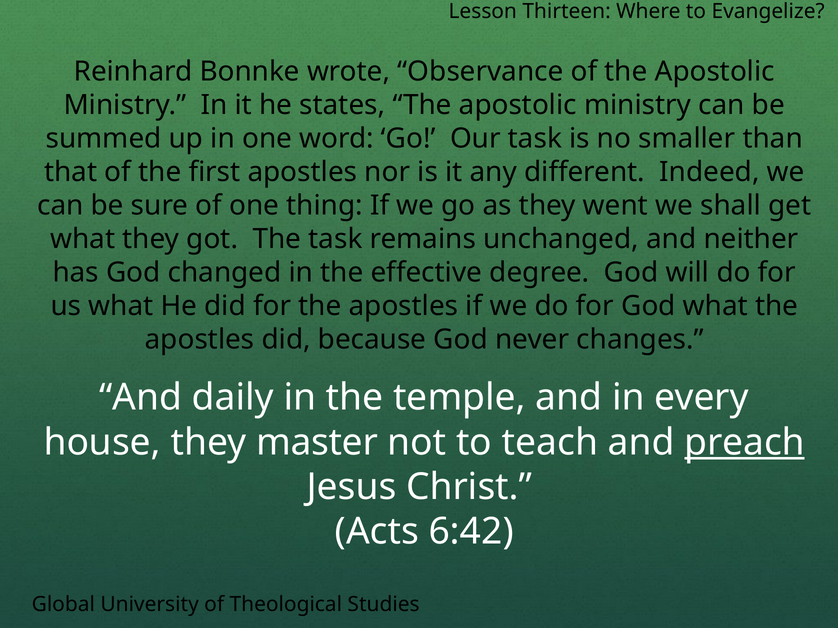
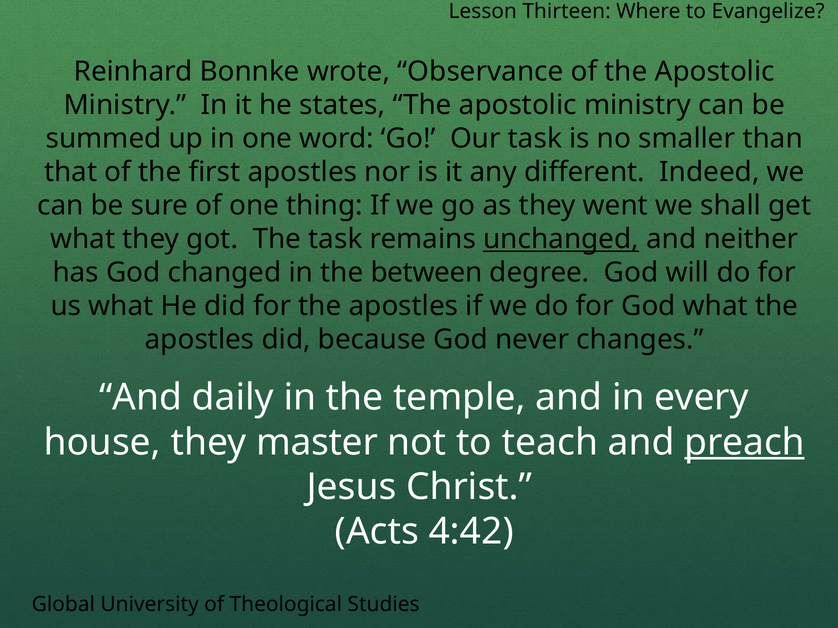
unchanged underline: none -> present (561, 239)
effective: effective -> between (427, 273)
6:42: 6:42 -> 4:42 (471, 532)
